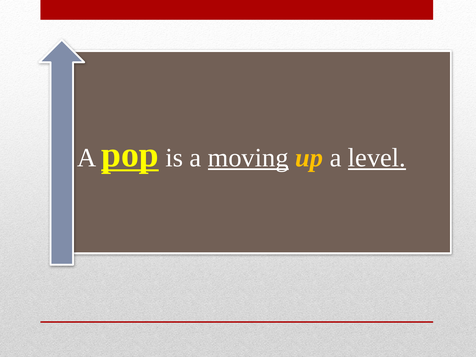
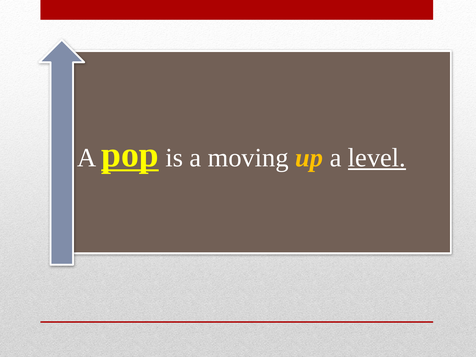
moving underline: present -> none (248, 158)
